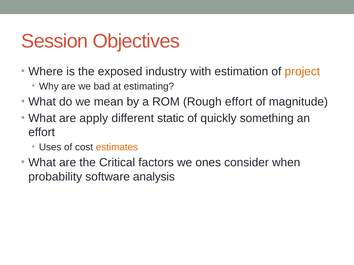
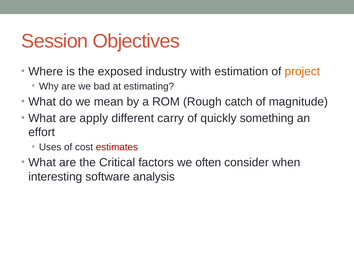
Rough effort: effort -> catch (239, 102)
static: static -> carry (171, 118)
estimates colour: orange -> red (117, 147)
ones: ones -> often (208, 163)
probability: probability -> interesting (55, 177)
